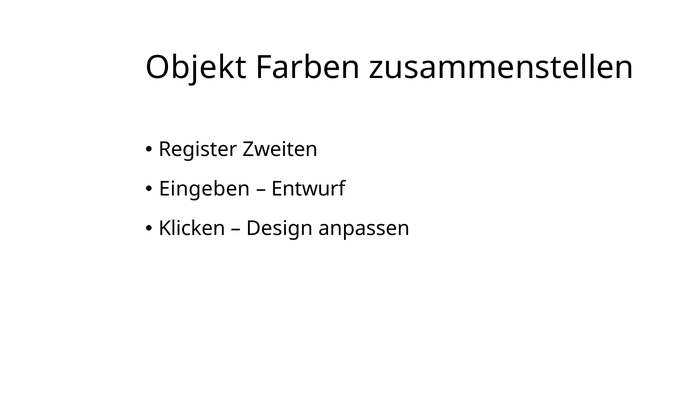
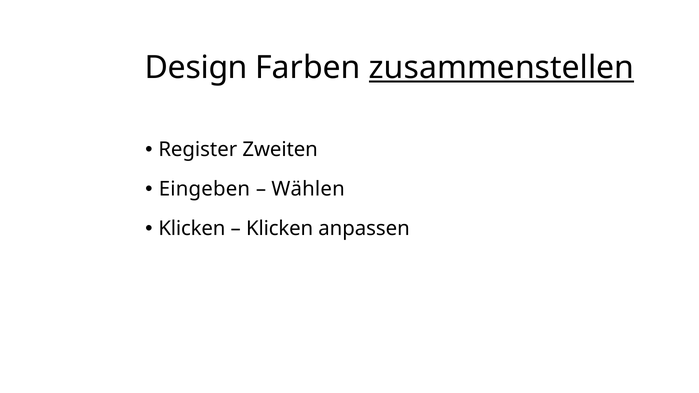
Objekt: Objekt -> Design (196, 68)
zusammenstellen underline: none -> present (502, 68)
Entwurf: Entwurf -> Wählen (308, 189)
Design: Design -> Klicken (280, 229)
